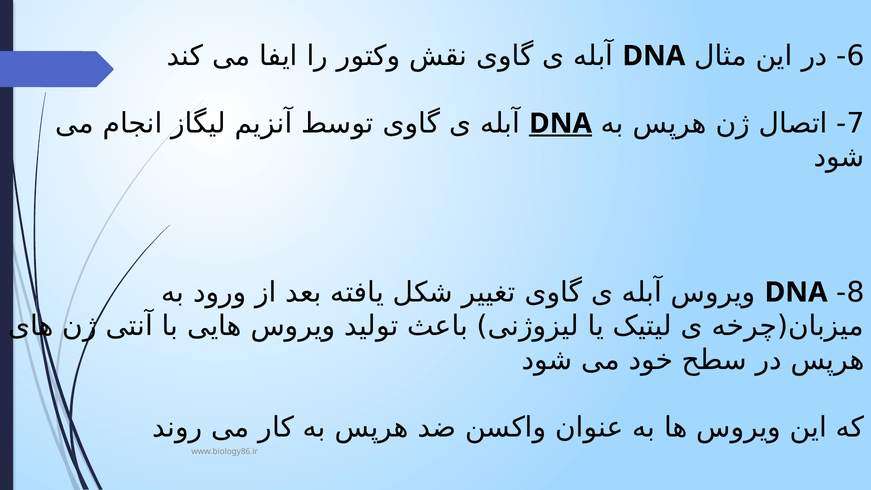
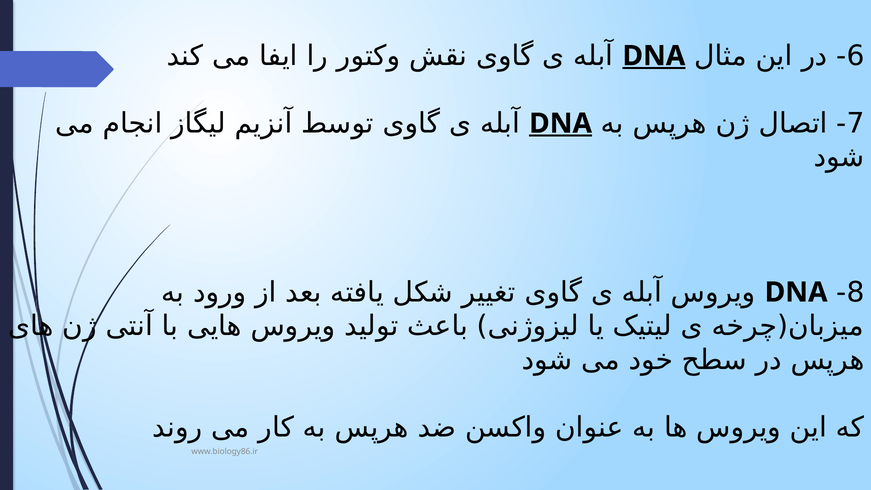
DNA underline: none -> present (654, 56)
